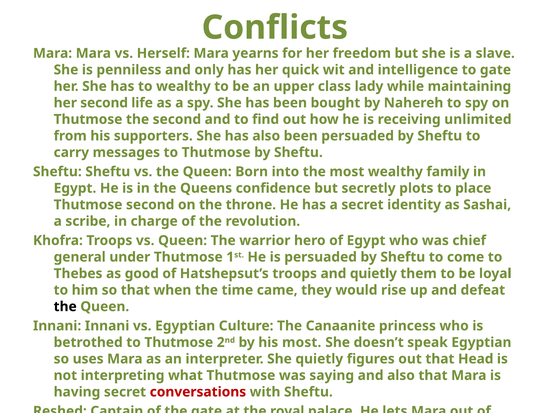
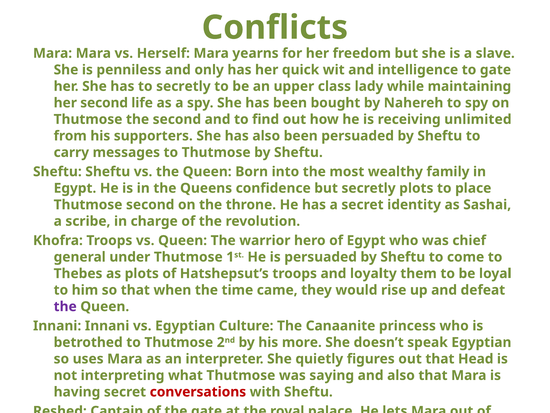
to wealthy: wealthy -> secretly (183, 86)
as good: good -> plots (142, 273)
and quietly: quietly -> loyalty (373, 273)
the colour: black -> purple (65, 306)
his most: most -> more (302, 342)
